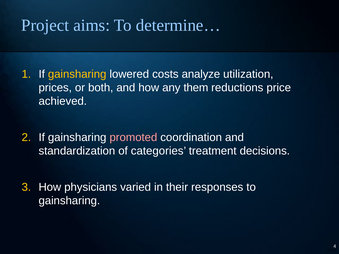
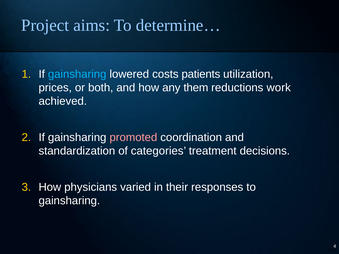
gainsharing colour: yellow -> light blue (77, 74)
analyze: analyze -> patients (201, 74)
price: price -> work (279, 88)
